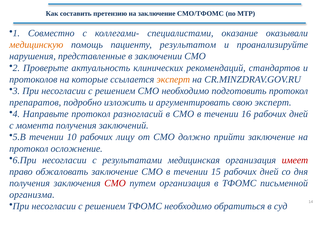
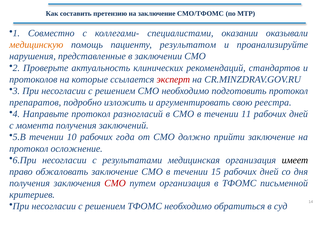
оказание: оказание -> оказании (240, 33)
эксперт colour: orange -> red (173, 79)
свою эксперт: эксперт -> реестра (273, 103)
16: 16 -> 11 (246, 114)
лицу: лицу -> года (125, 137)
имеет colour: red -> black (295, 160)
организма: организма -> критериев (32, 195)
